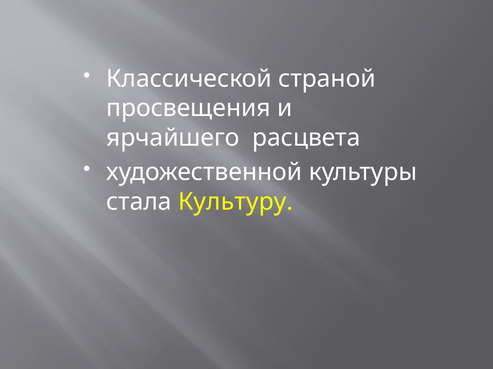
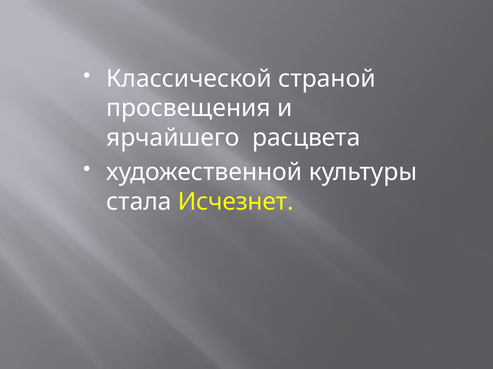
Культуру: Культуру -> Исчезнет (236, 202)
